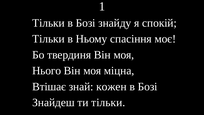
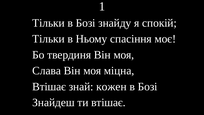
Нього: Нього -> Слава (47, 71)
ти тільки: тільки -> втішає (108, 102)
